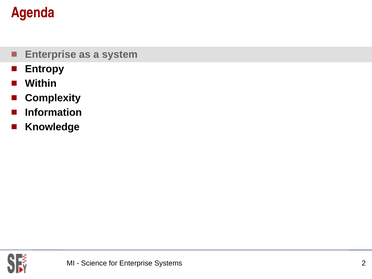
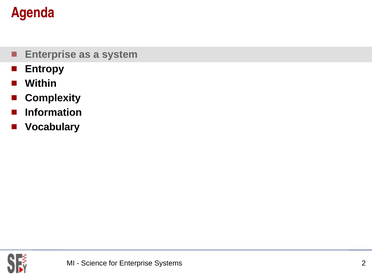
Knowledge: Knowledge -> Vocabulary (52, 127)
